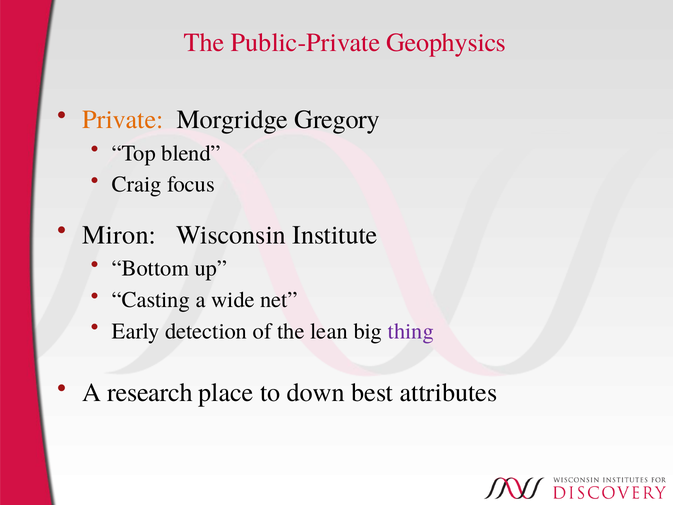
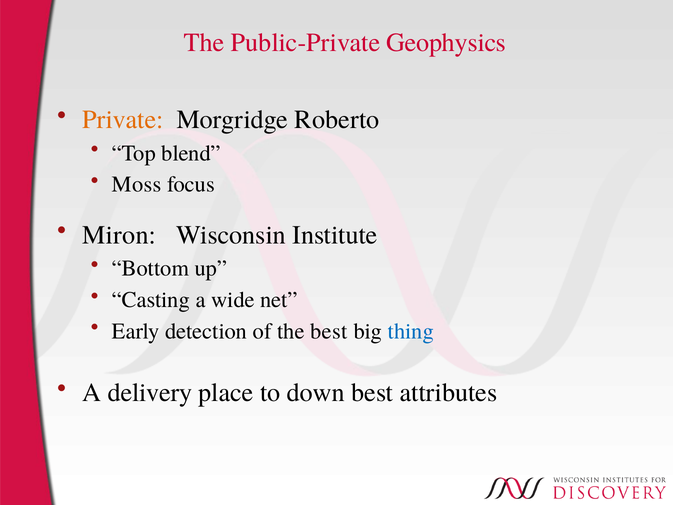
Gregory: Gregory -> Roberto (337, 120)
Craig: Craig -> Moss (137, 184)
the lean: lean -> best (329, 331)
thing colour: purple -> blue (411, 331)
research: research -> delivery (150, 393)
